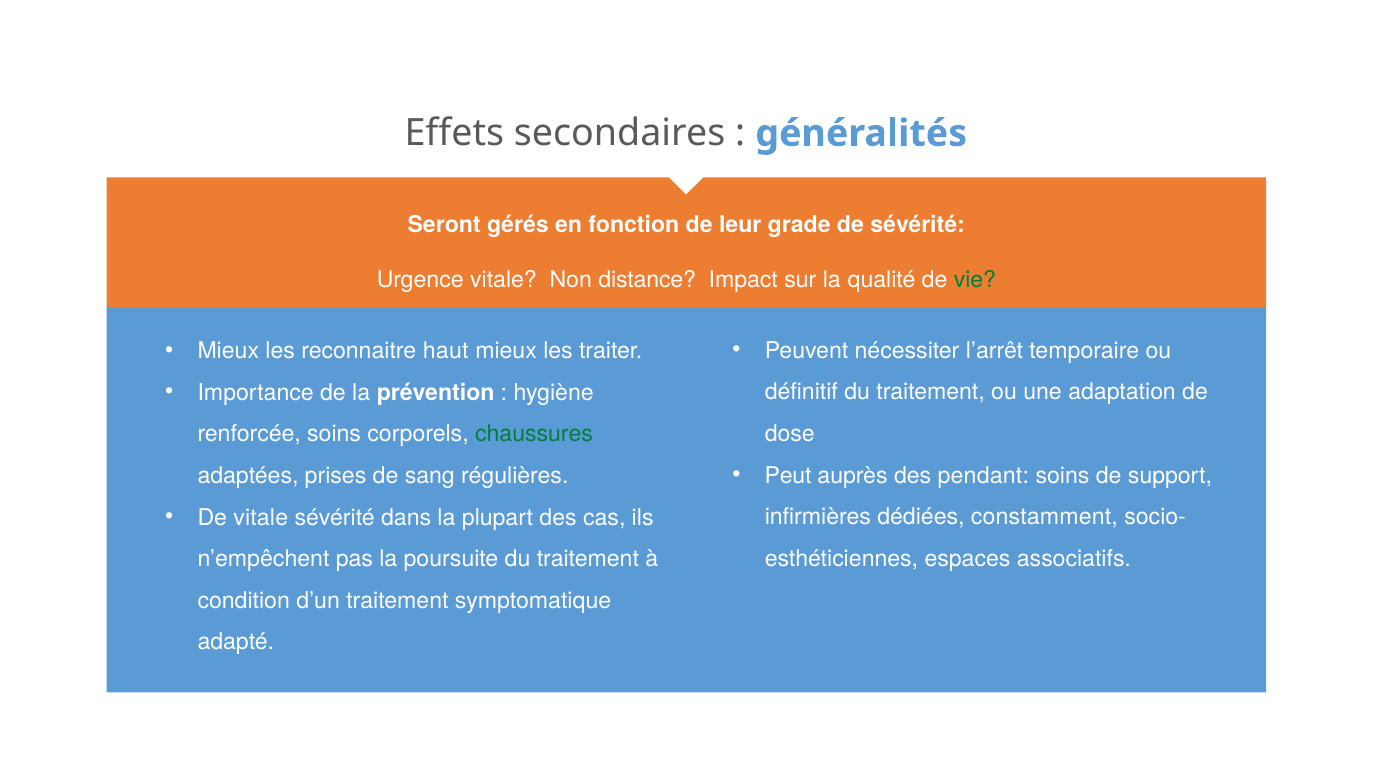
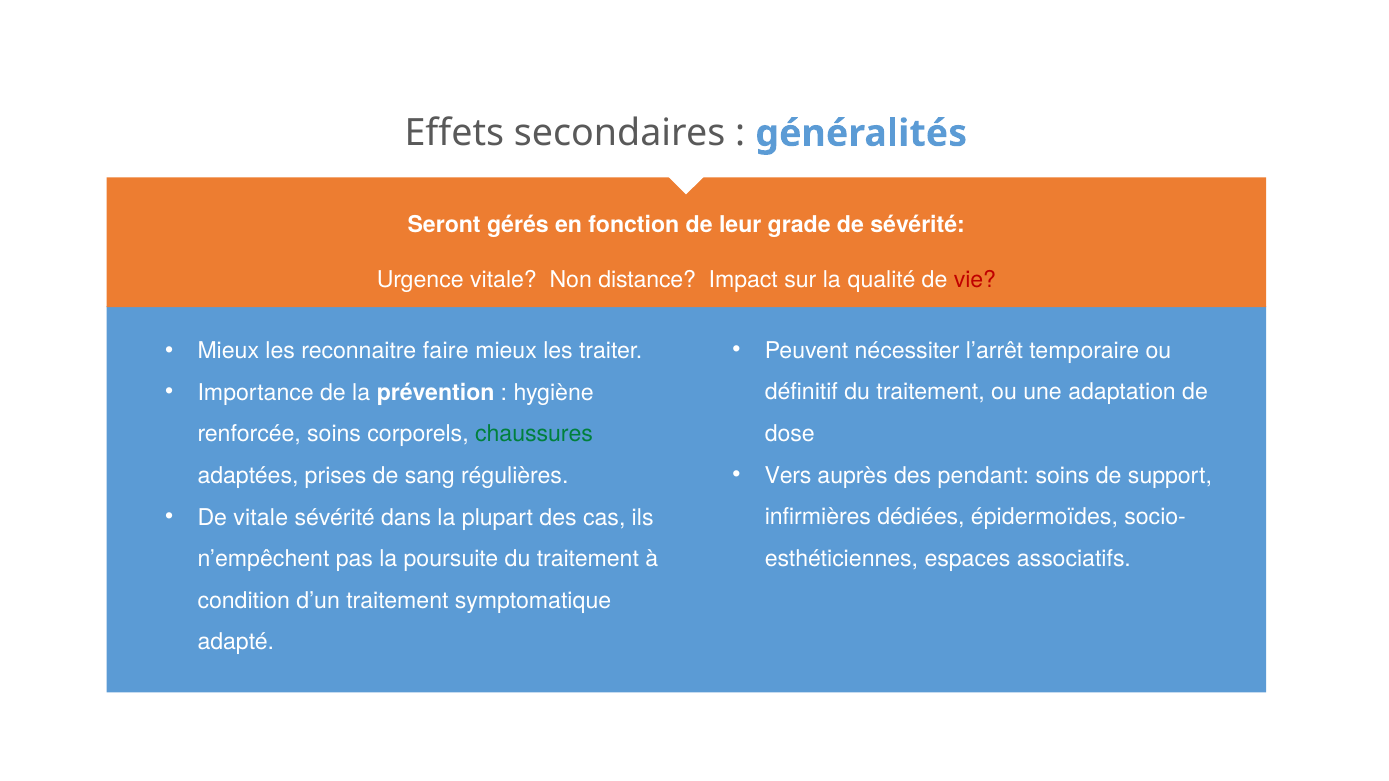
vie colour: green -> red (975, 280)
haut: haut -> faire (446, 351)
Peut: Peut -> Vers (788, 476)
constamment: constamment -> épidermoïdes (1044, 517)
